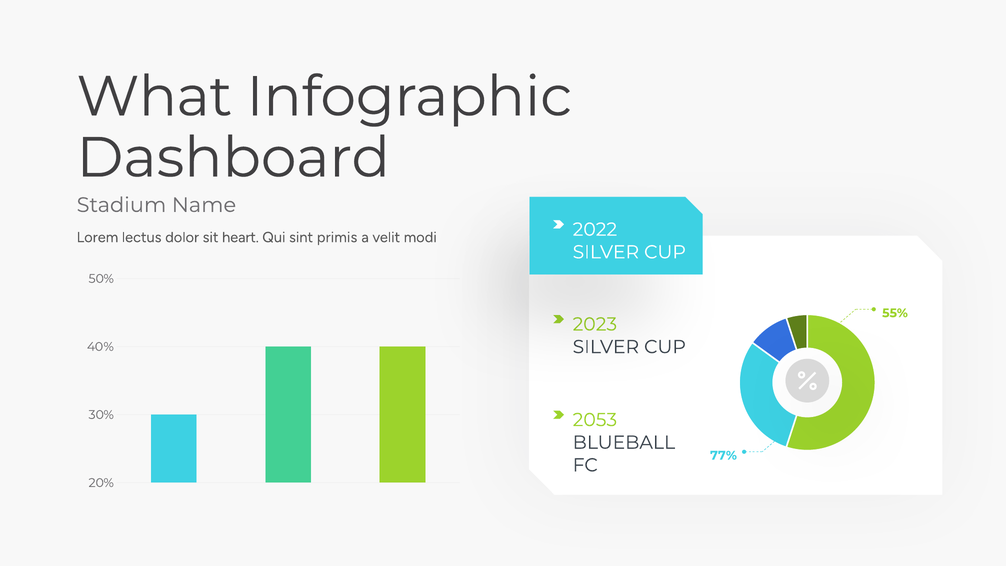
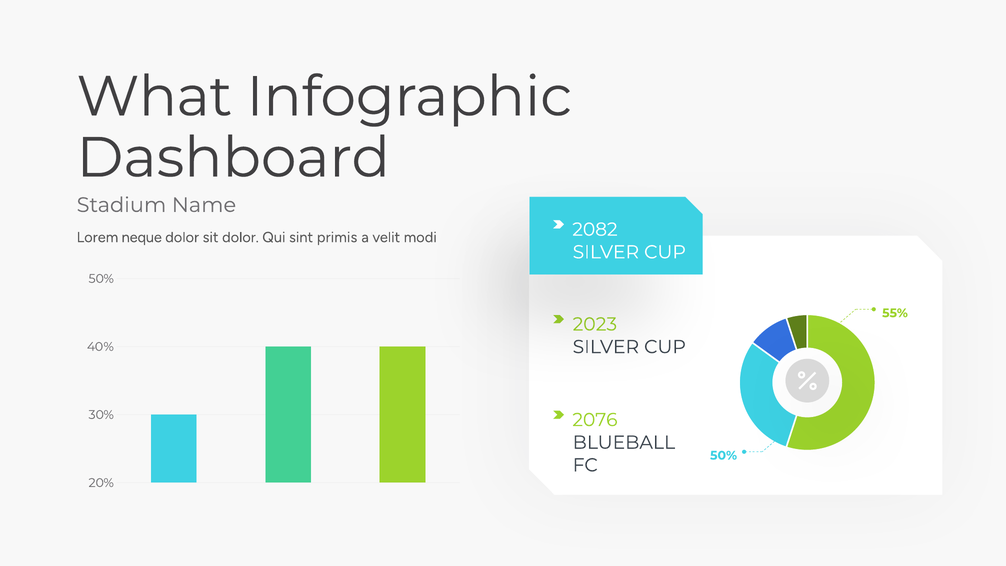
2022: 2022 -> 2082 (595, 229)
lectus: lectus -> neque (142, 237)
sit heart: heart -> dolor (240, 237)
2053: 2053 -> 2076 (595, 420)
77%: 77% -> 50% (724, 455)
